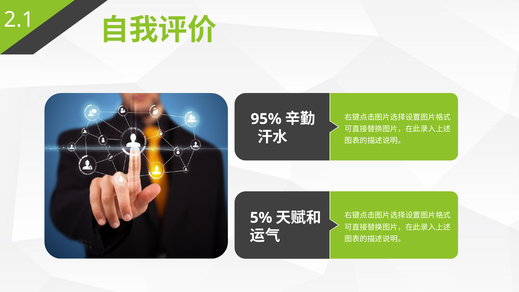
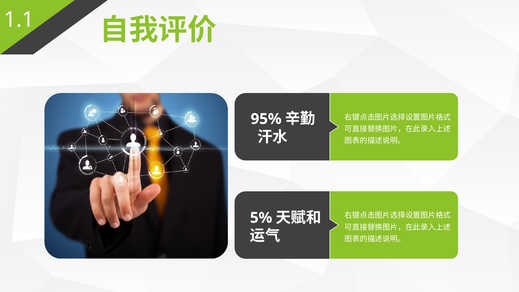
2.1: 2.1 -> 1.1 (19, 20)
